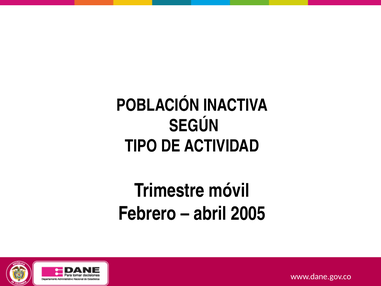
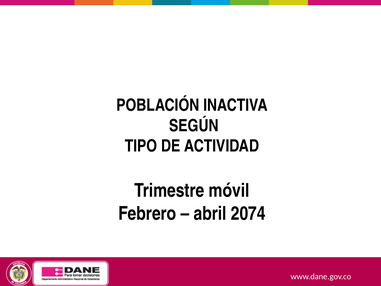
2005: 2005 -> 2074 (248, 213)
